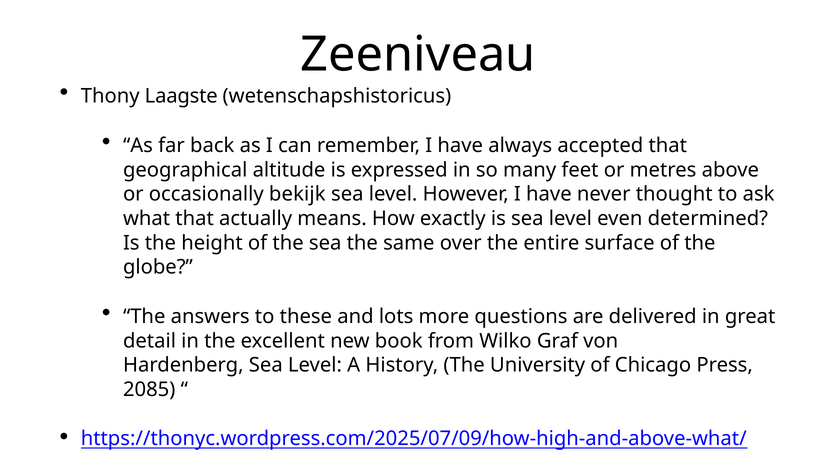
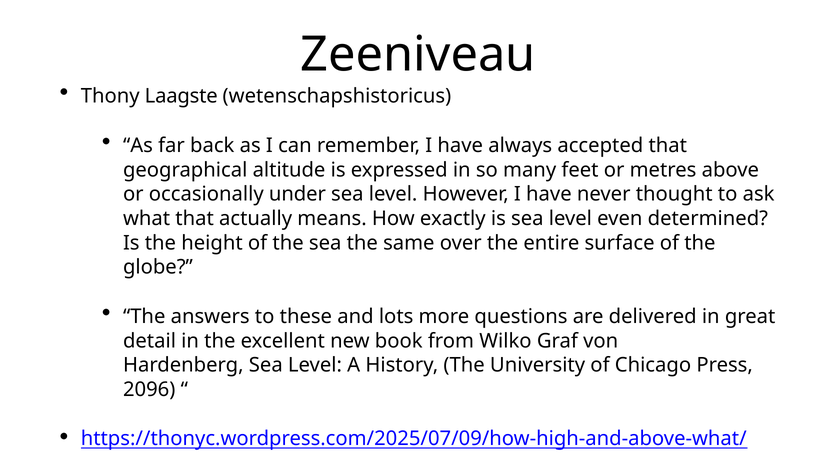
bekijk: bekijk -> under (297, 194)
2085: 2085 -> 2096 (149, 389)
